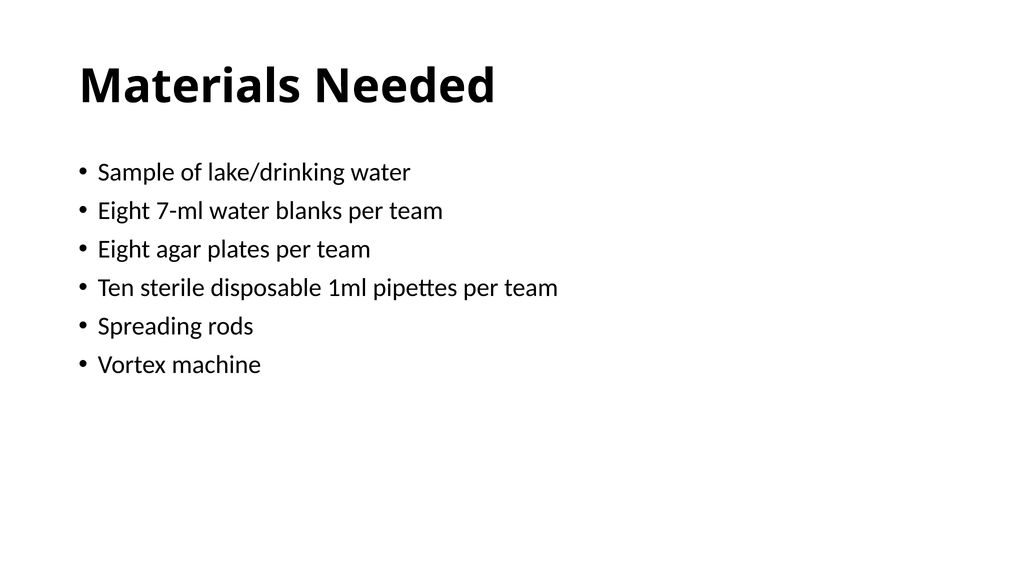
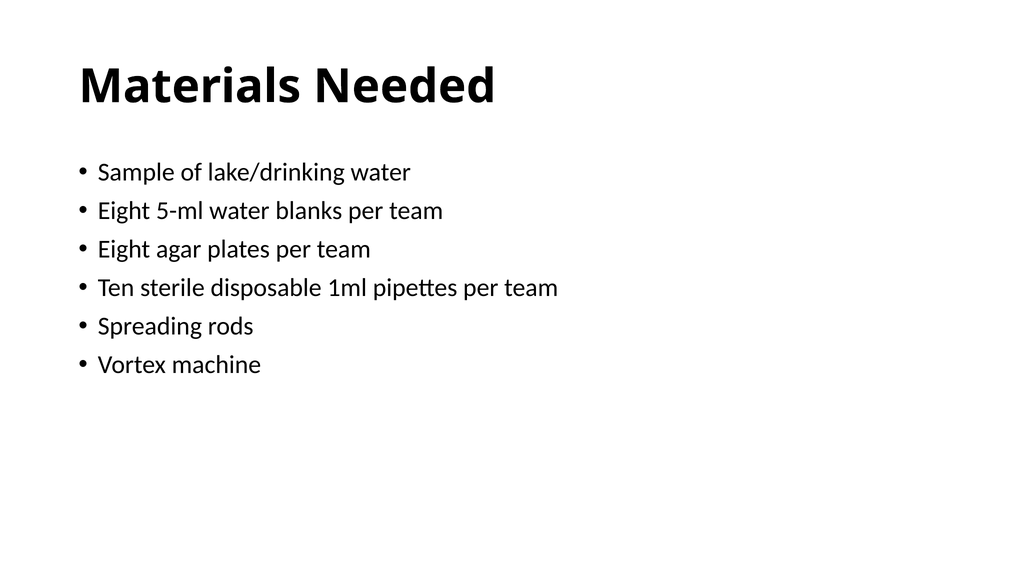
7-ml: 7-ml -> 5-ml (180, 210)
